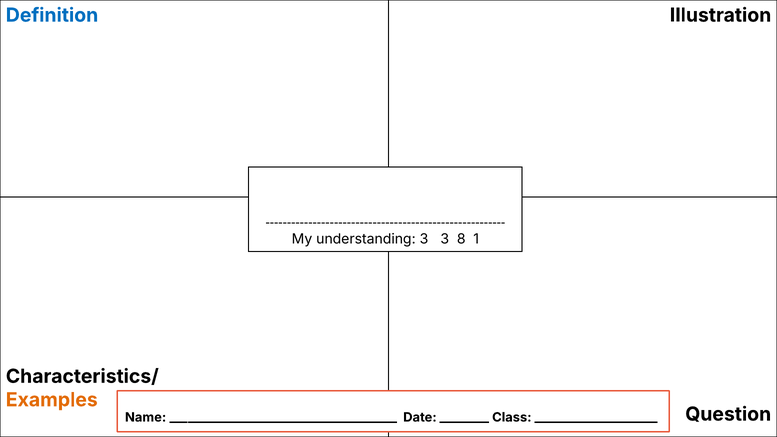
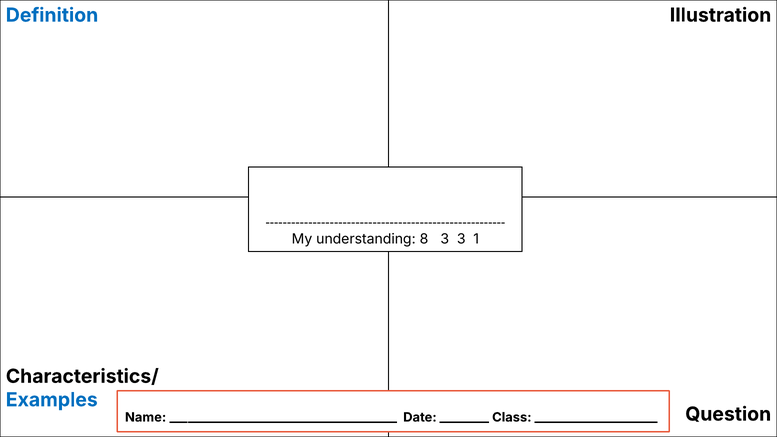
understanding 3: 3 -> 8 (424, 239)
3 8: 8 -> 3 (461, 239)
Examples colour: orange -> blue (52, 400)
